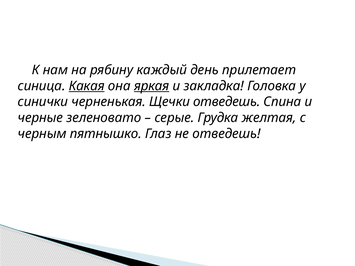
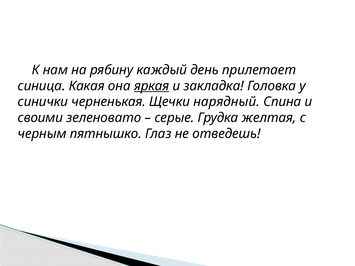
Какая underline: present -> none (87, 86)
Щечки отведешь: отведешь -> нарядный (227, 102)
черные: черные -> своими (40, 118)
